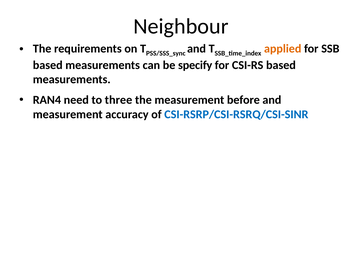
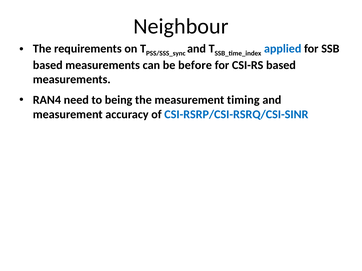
applied colour: orange -> blue (283, 49)
specify: specify -> before (195, 65)
three: three -> being (119, 100)
before: before -> timing (243, 100)
